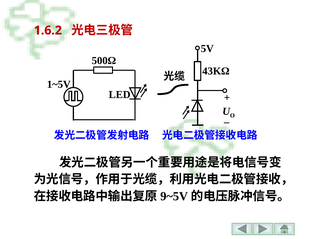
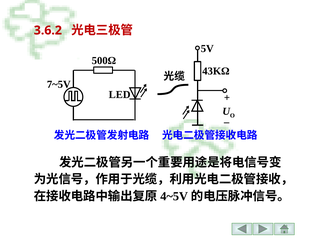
1.6.2: 1.6.2 -> 3.6.2 (48, 30)
1~5V: 1~5V -> 7~5V (59, 84)
9~5V: 9~5V -> 4~5V (174, 196)
